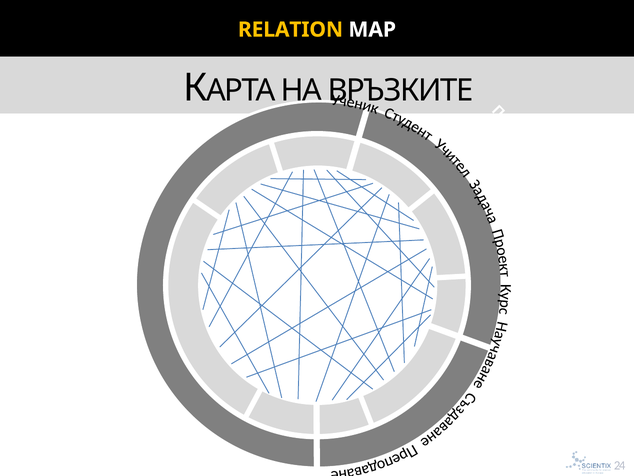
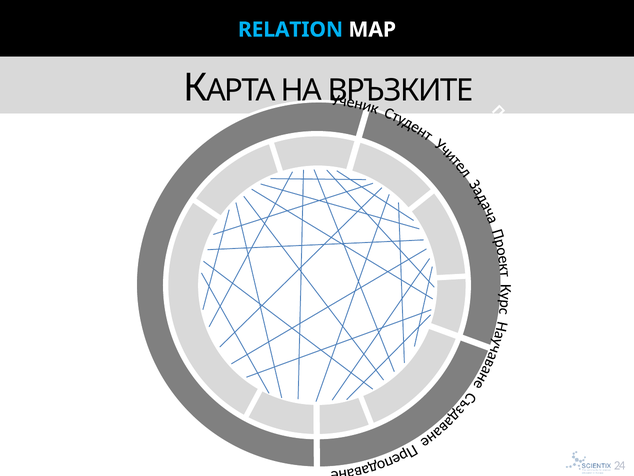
RELATION colour: yellow -> light blue (291, 30)
